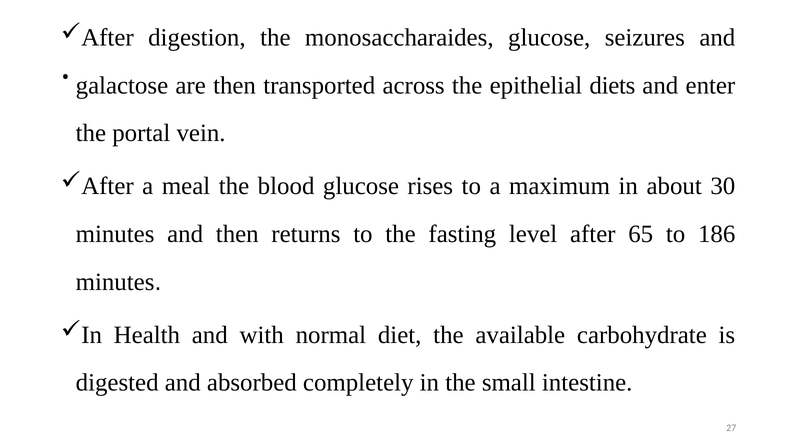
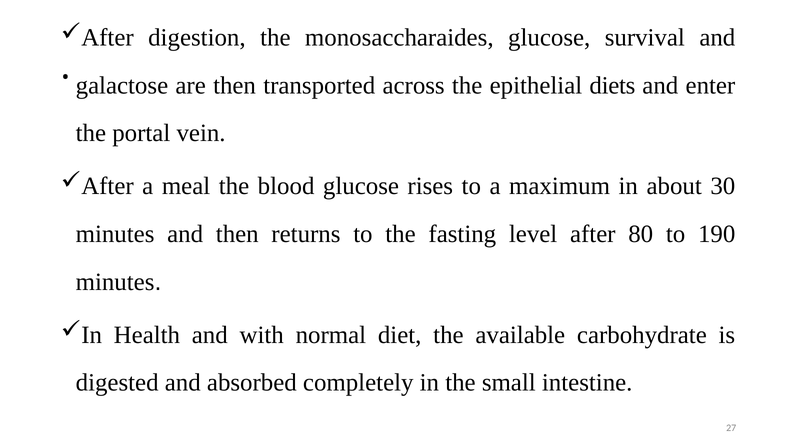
seizures: seizures -> survival (645, 38)
65: 65 -> 80 (641, 234)
186: 186 -> 190 (717, 234)
